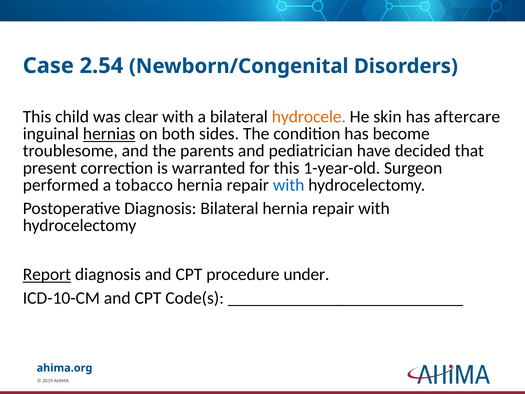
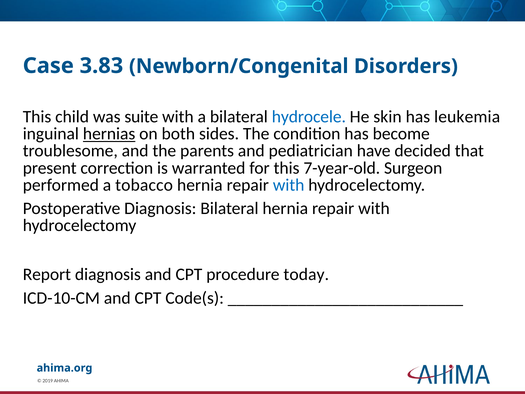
2.54: 2.54 -> 3.83 (101, 66)
clear: clear -> suite (141, 117)
hydrocele colour: orange -> blue (309, 117)
aftercare: aftercare -> leukemia (467, 117)
1-year-old: 1-year-old -> 7-year-old (342, 168)
Report underline: present -> none (47, 274)
under: under -> today (306, 274)
